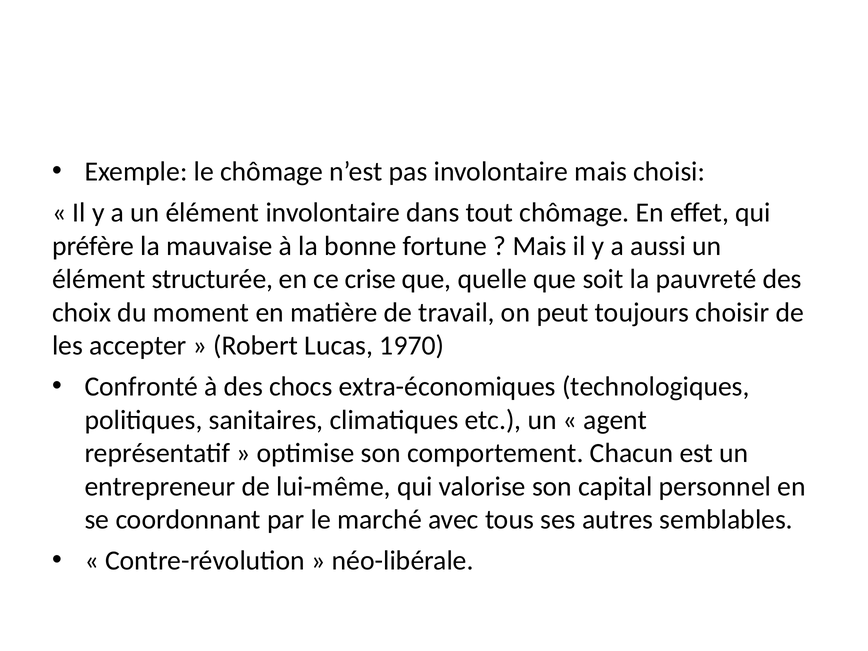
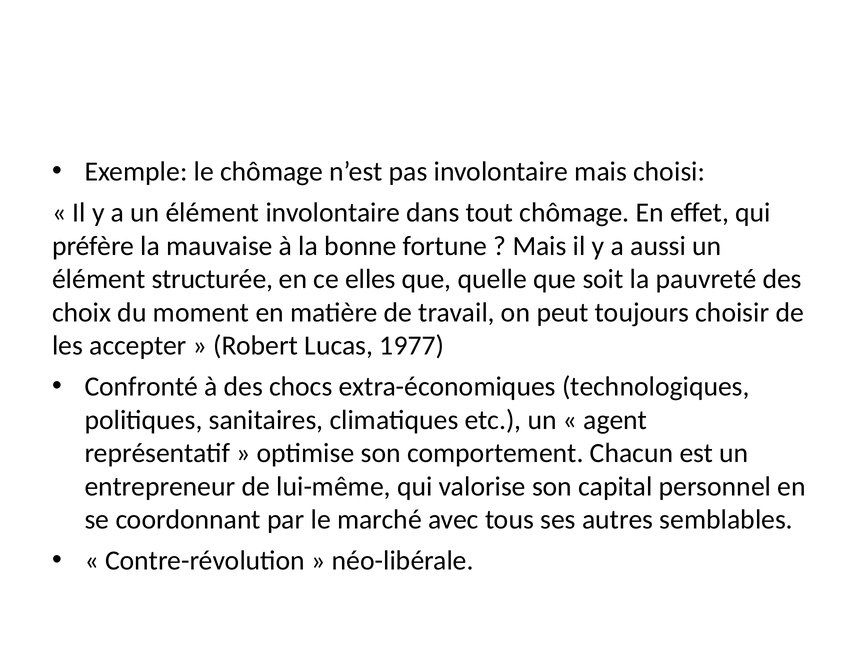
crise: crise -> elles (370, 279)
1970: 1970 -> 1977 (412, 346)
